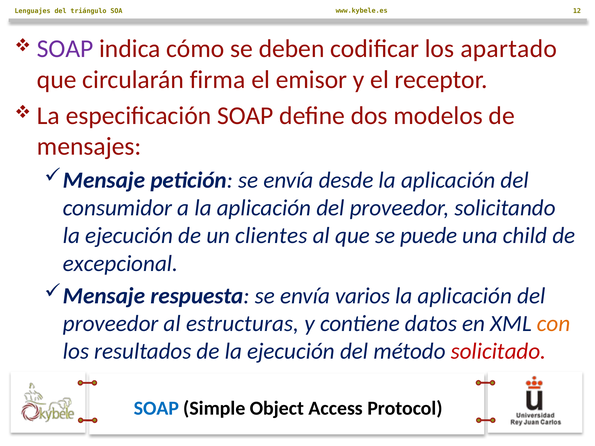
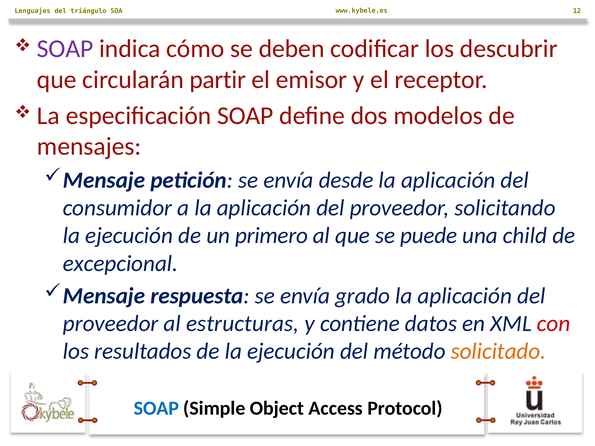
apartado: apartado -> descubrir (509, 49)
firma: firma -> partir (218, 80)
clientes: clientes -> primero (272, 236)
varios: varios -> grado (363, 296)
con colour: orange -> red (554, 324)
solicitado colour: red -> orange (498, 352)
